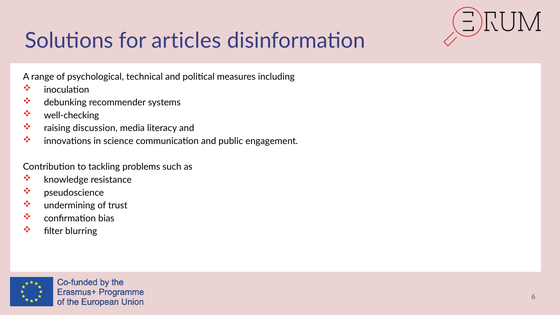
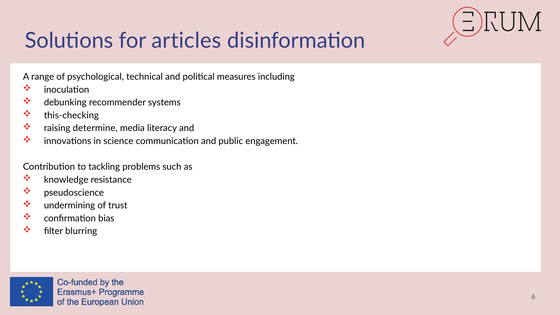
well-checking: well-checking -> this-checking (71, 115)
discussion: discussion -> determine (95, 128)
